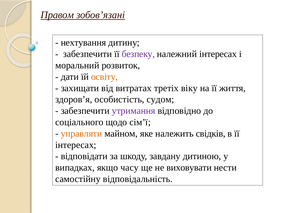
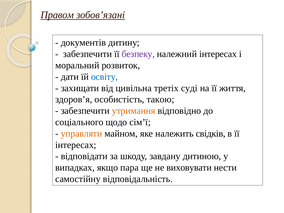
нехтування: нехтування -> документів (83, 43)
освіту colour: orange -> blue (104, 77)
витратах: витратах -> цивільна (134, 88)
віку: віку -> суді (189, 88)
судом: судом -> такою (160, 99)
утримання colour: purple -> orange (134, 111)
часу: часу -> пара (130, 168)
